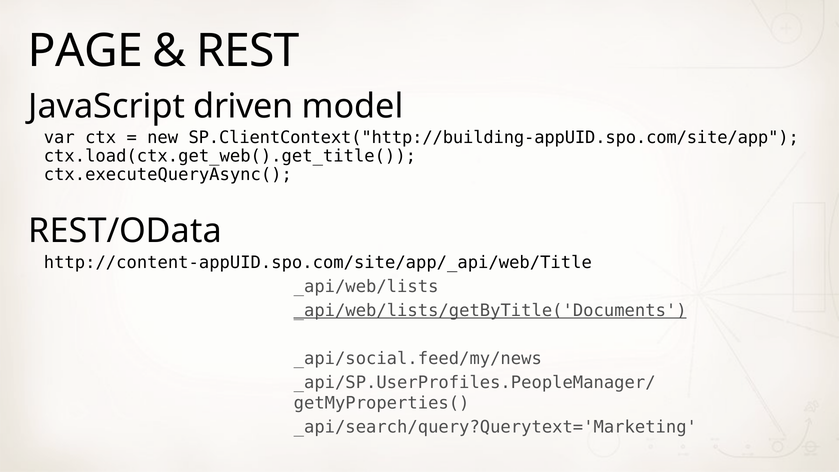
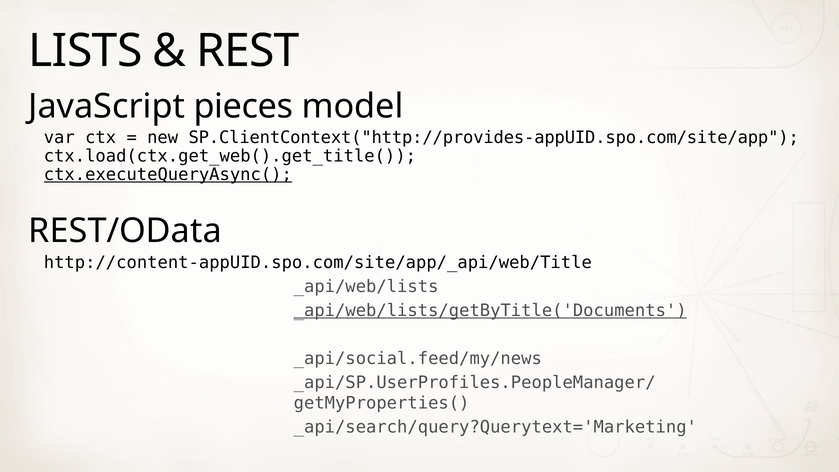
PAGE: PAGE -> LISTS (85, 51)
driven: driven -> pieces (244, 106)
SP.ClientContext("http://building-appUID.spo.com/site/app: SP.ClientContext("http://building-appUID.spo.com/site/app -> SP.ClientContext("http://provides-appUID.spo.com/site/app (494, 138)
ctx.executeQueryAsync( underline: none -> present (168, 175)
